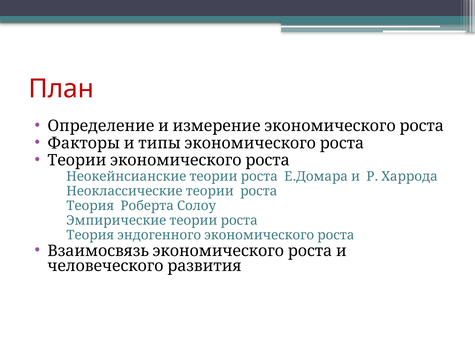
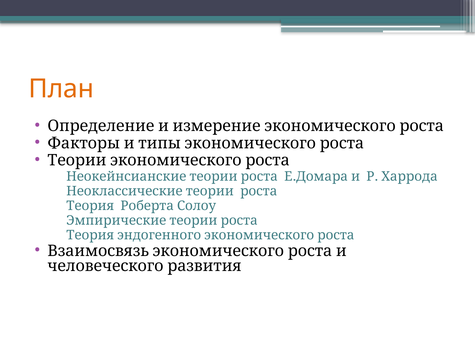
План colour: red -> orange (61, 89)
